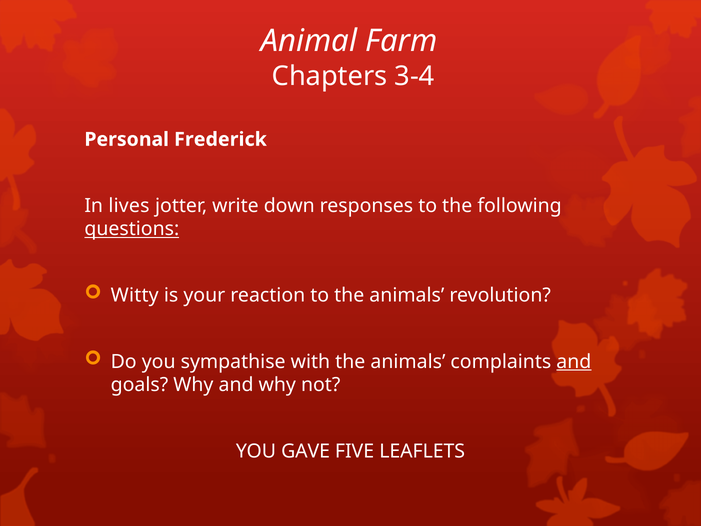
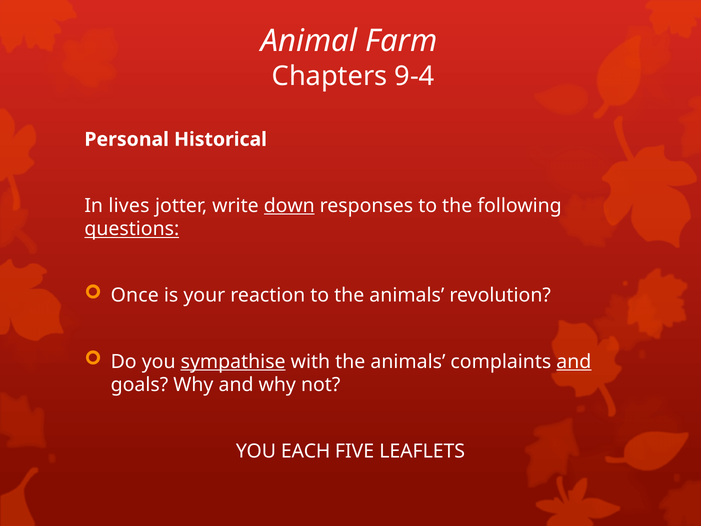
3-4: 3-4 -> 9-4 (414, 76)
Frederick: Frederick -> Historical (221, 139)
down underline: none -> present (289, 206)
Witty: Witty -> Once (135, 295)
sympathise underline: none -> present (233, 361)
GAVE: GAVE -> EACH (306, 451)
